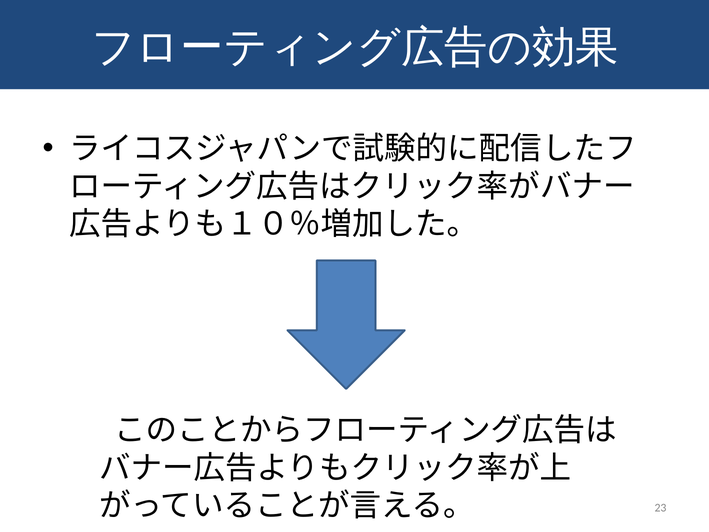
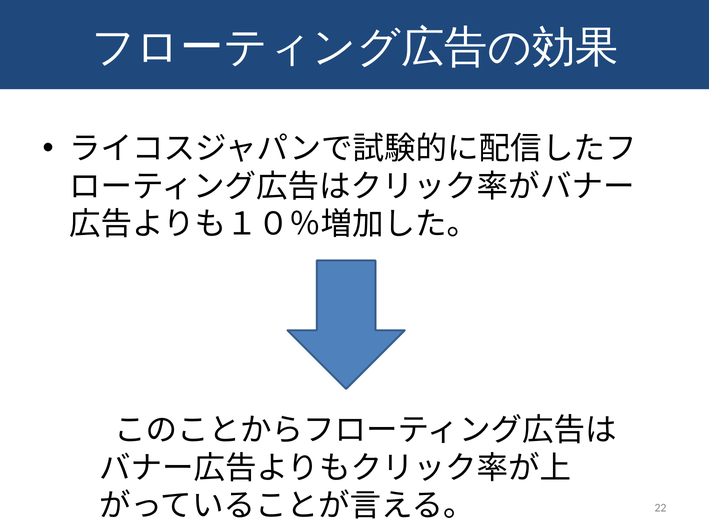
23: 23 -> 22 (660, 508)
